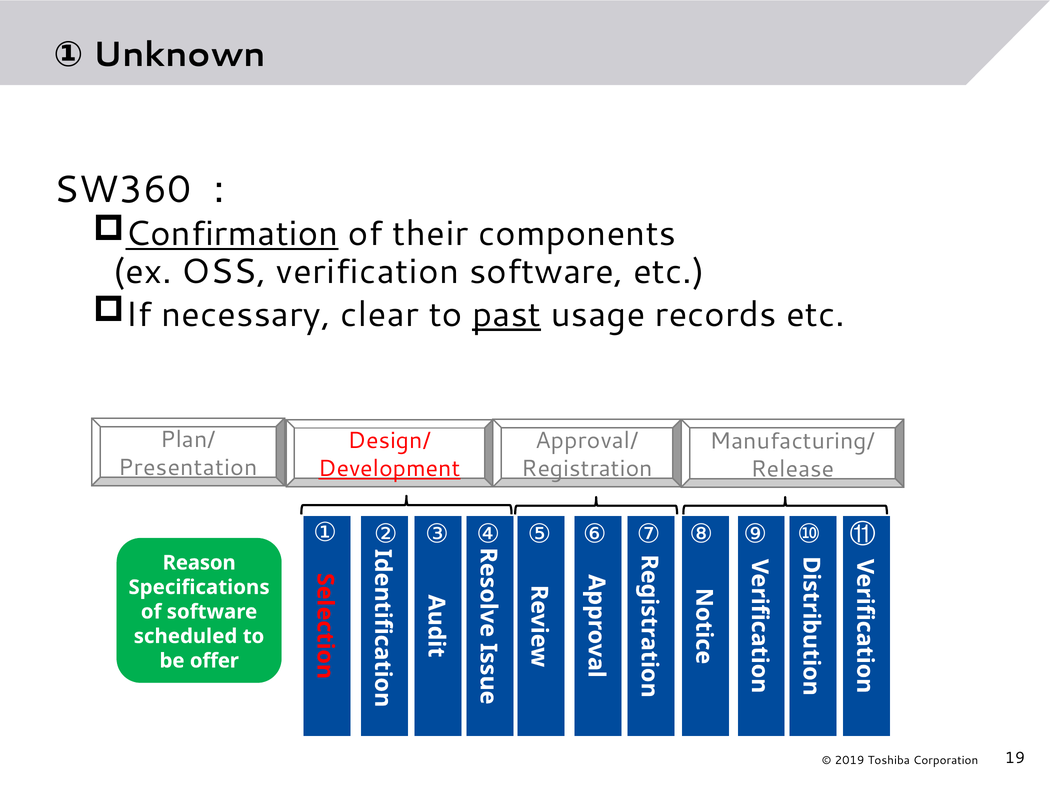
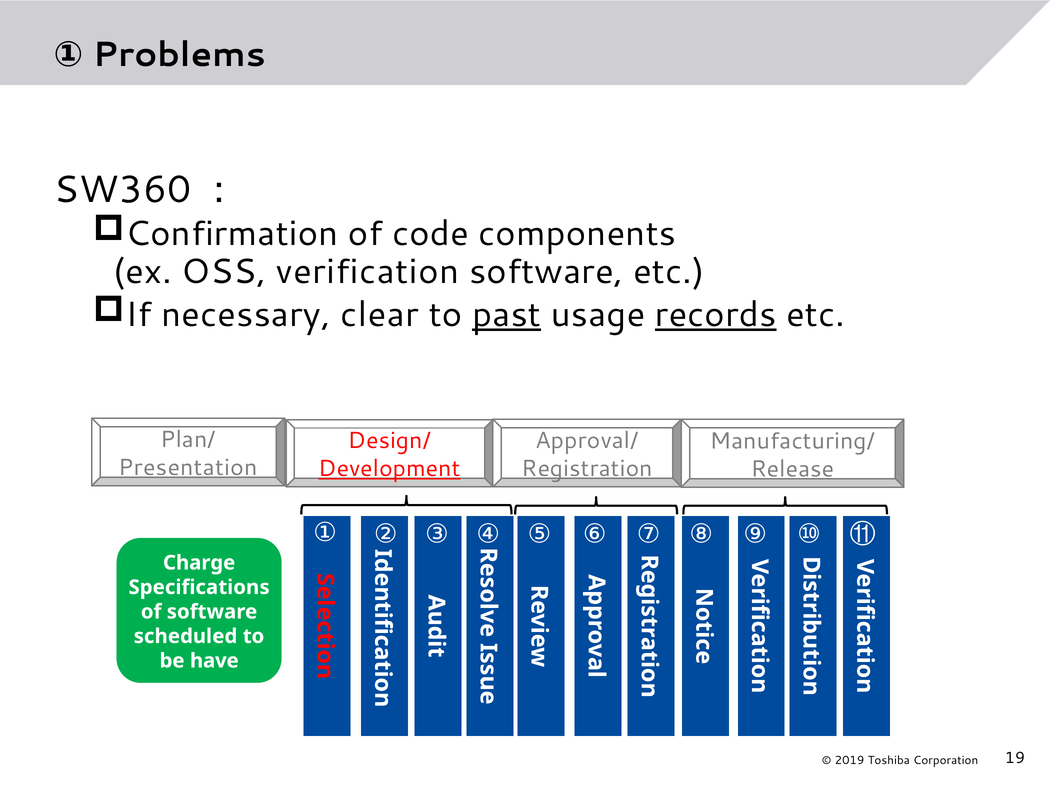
Unknown: Unknown -> Problems (179, 55)
Confirmation underline: present -> none (232, 234)
their: their -> code (431, 234)
records underline: none -> present (716, 315)
Reason: Reason -> Charge (199, 563)
offer: offer -> have (214, 661)
